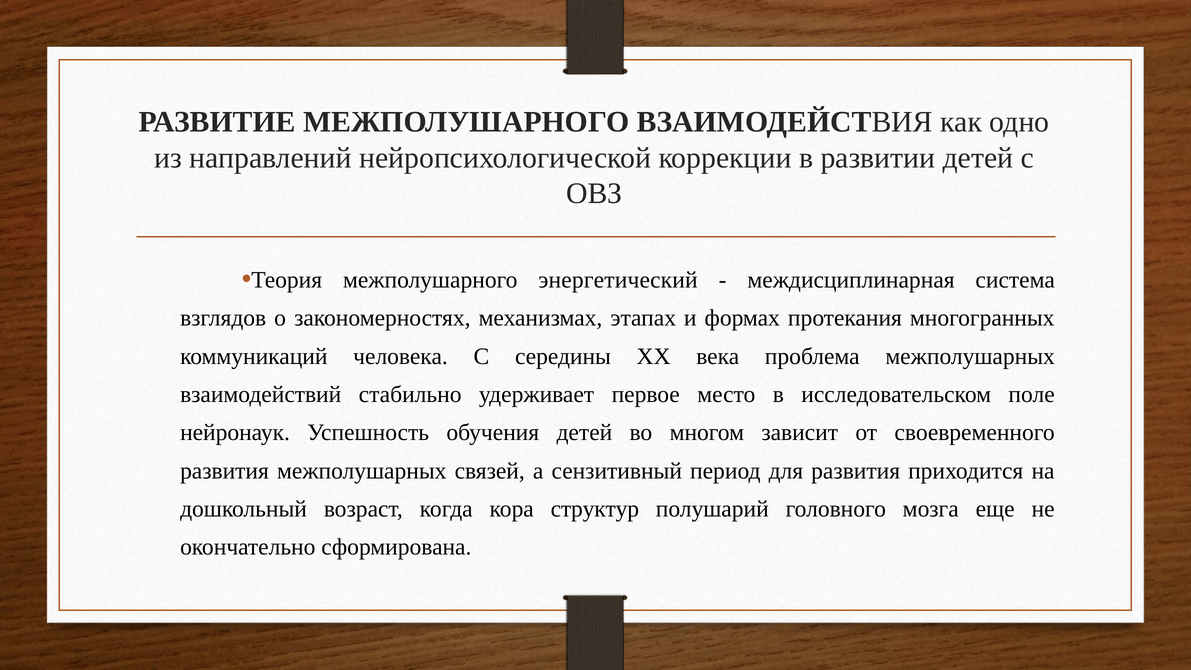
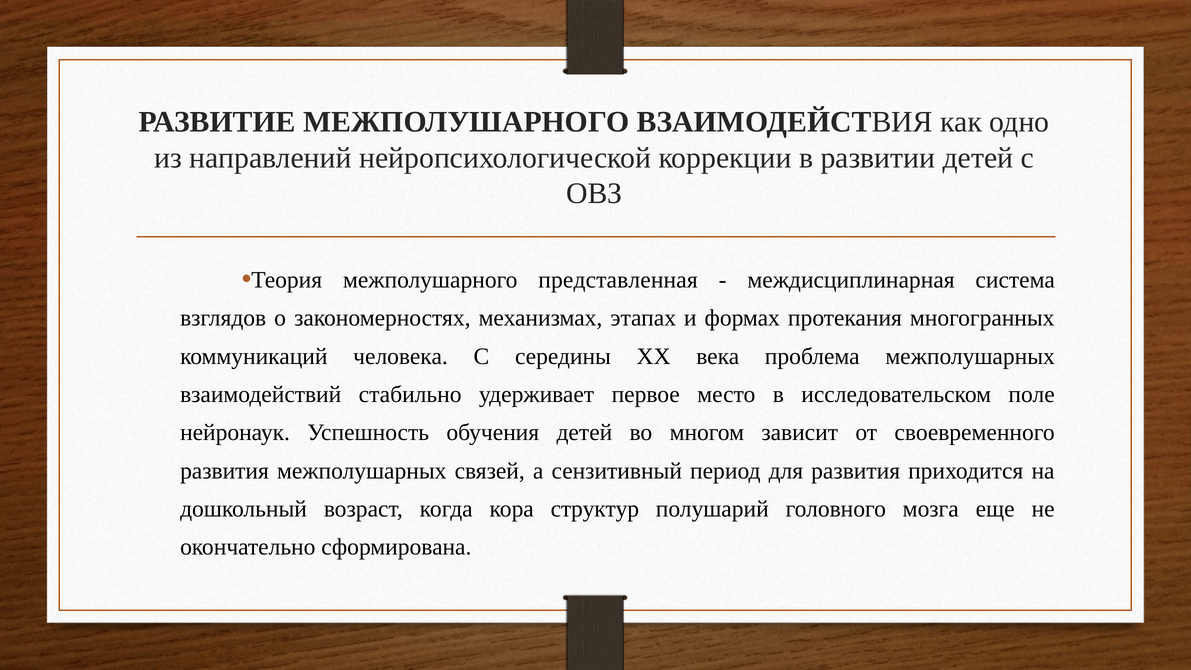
энергетический: энергетический -> представленная (618, 280)
